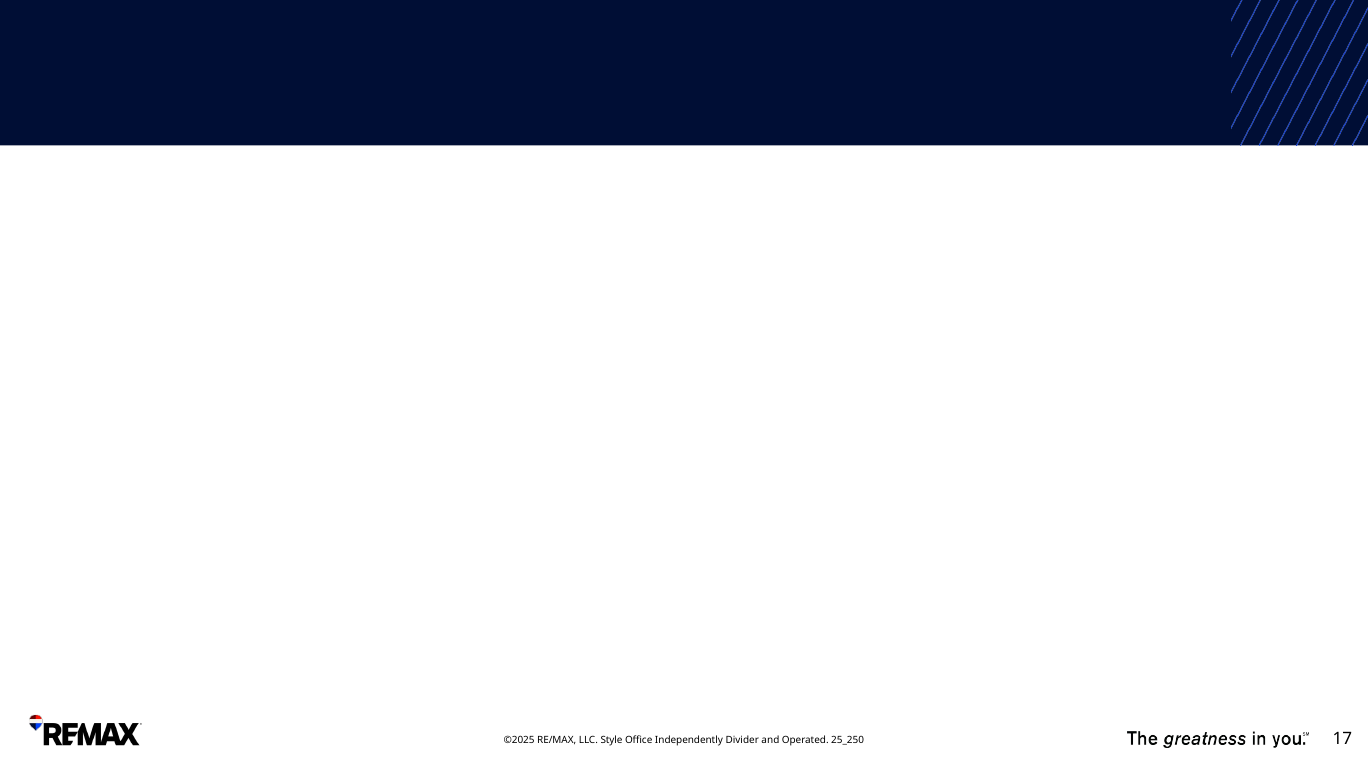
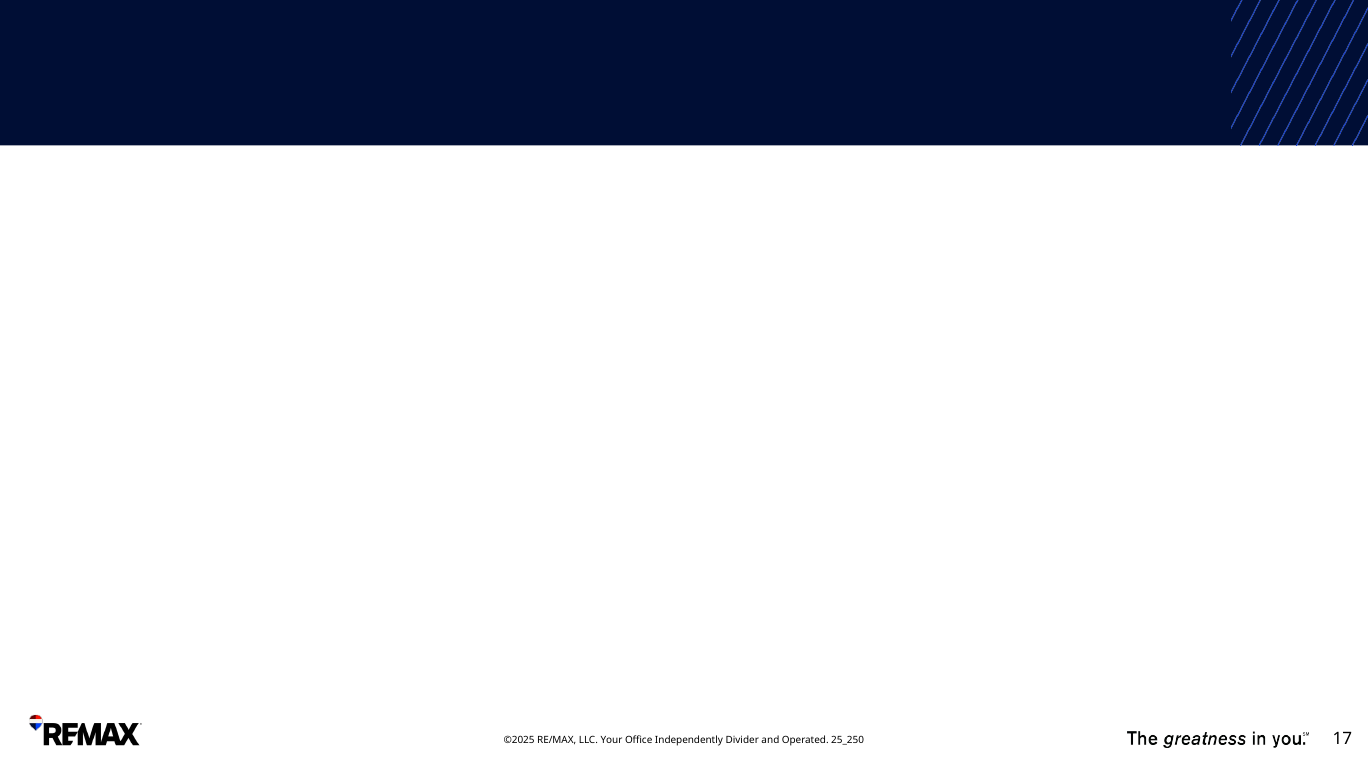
Style: Style -> Your (612, 740)
